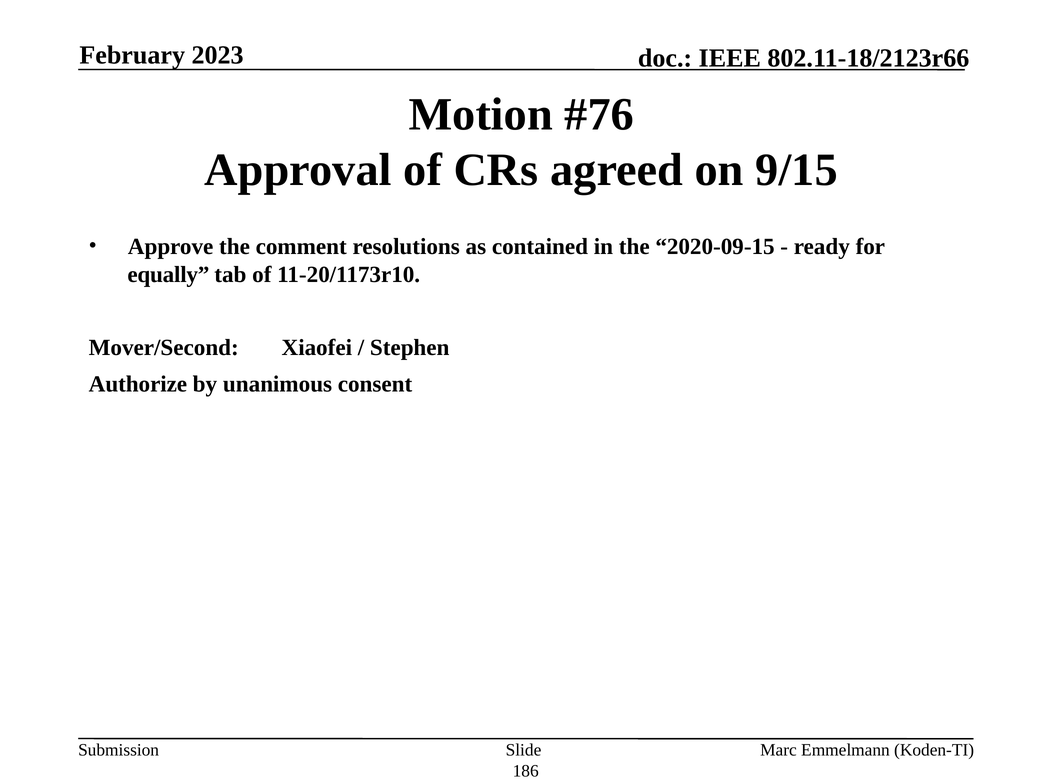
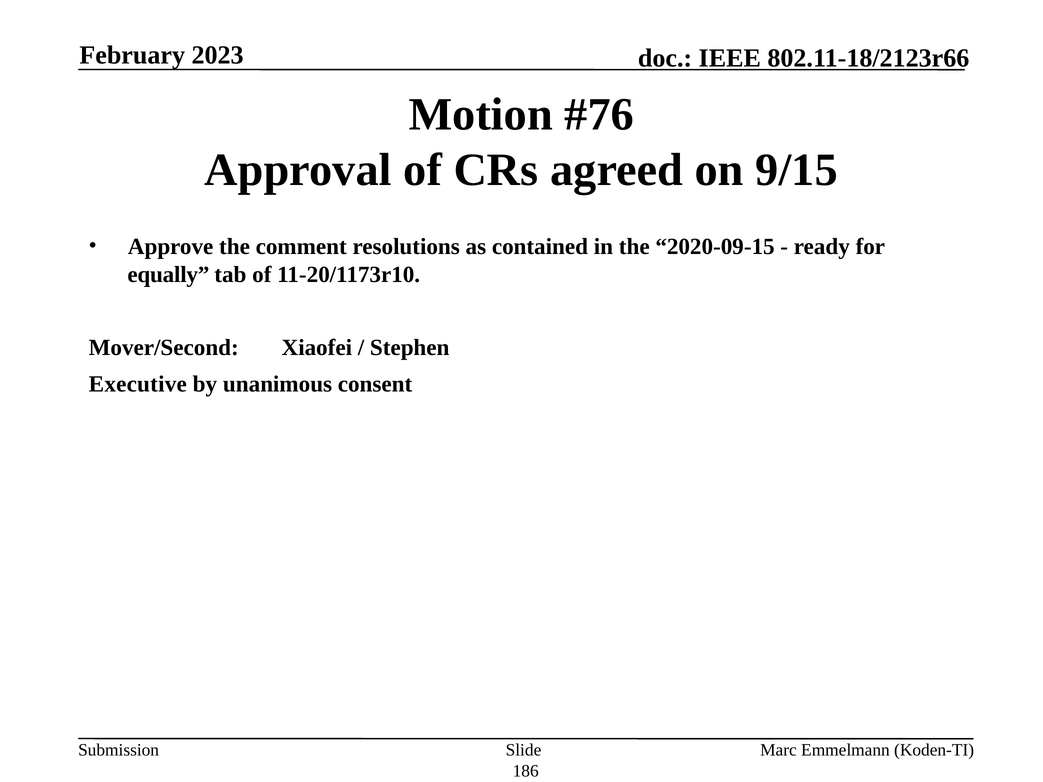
Authorize: Authorize -> Executive (138, 384)
